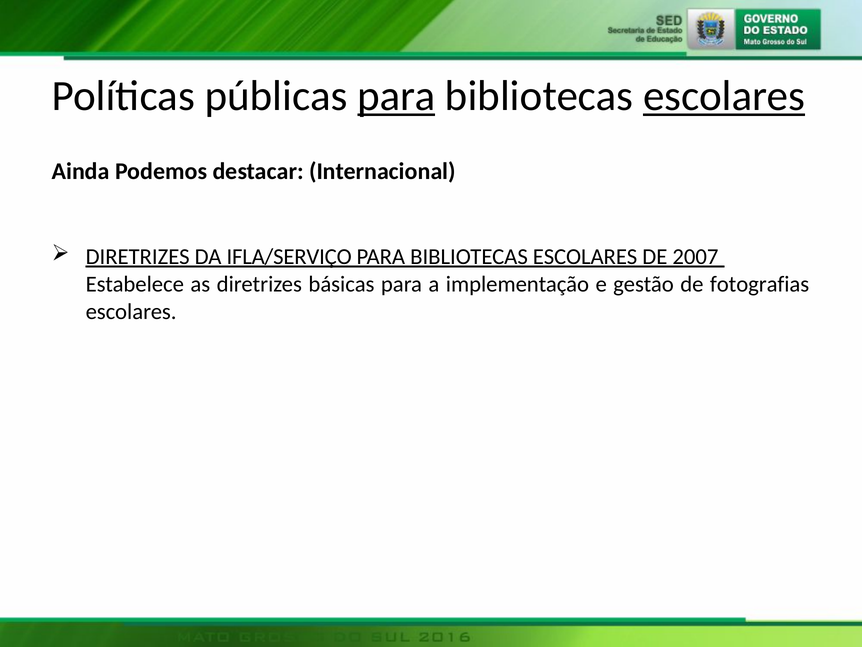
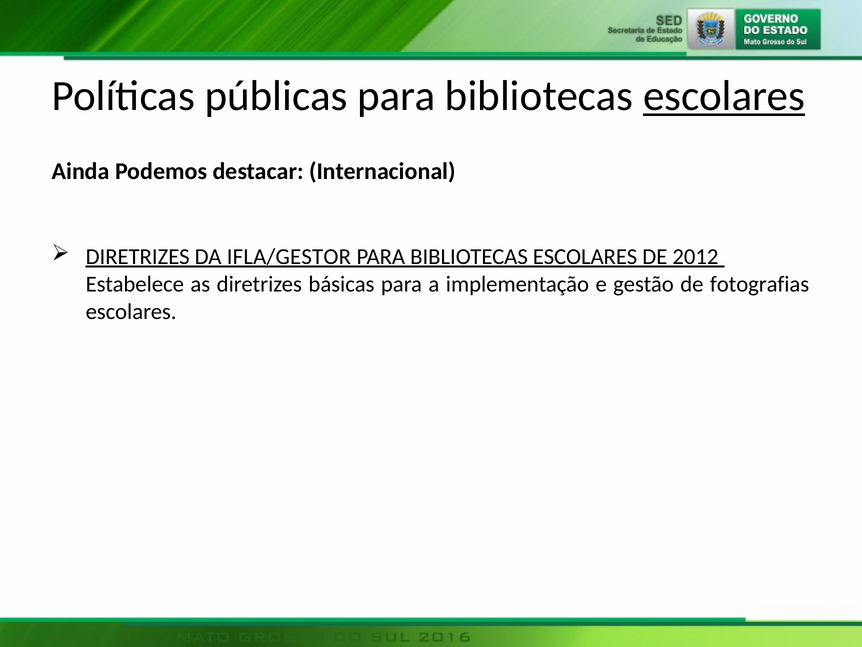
para underline: present -> none (396, 96)
IFLA/SERVIÇO: IFLA/SERVIÇO -> IFLA/GESTOR (289, 257)
2007: 2007 -> 2012 (695, 257)
